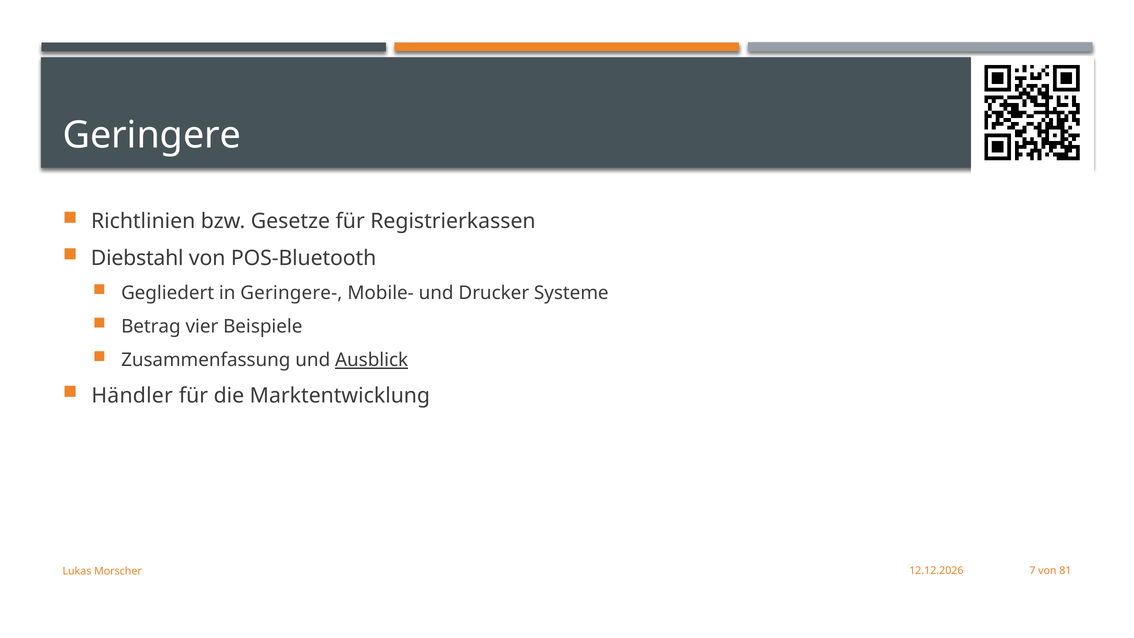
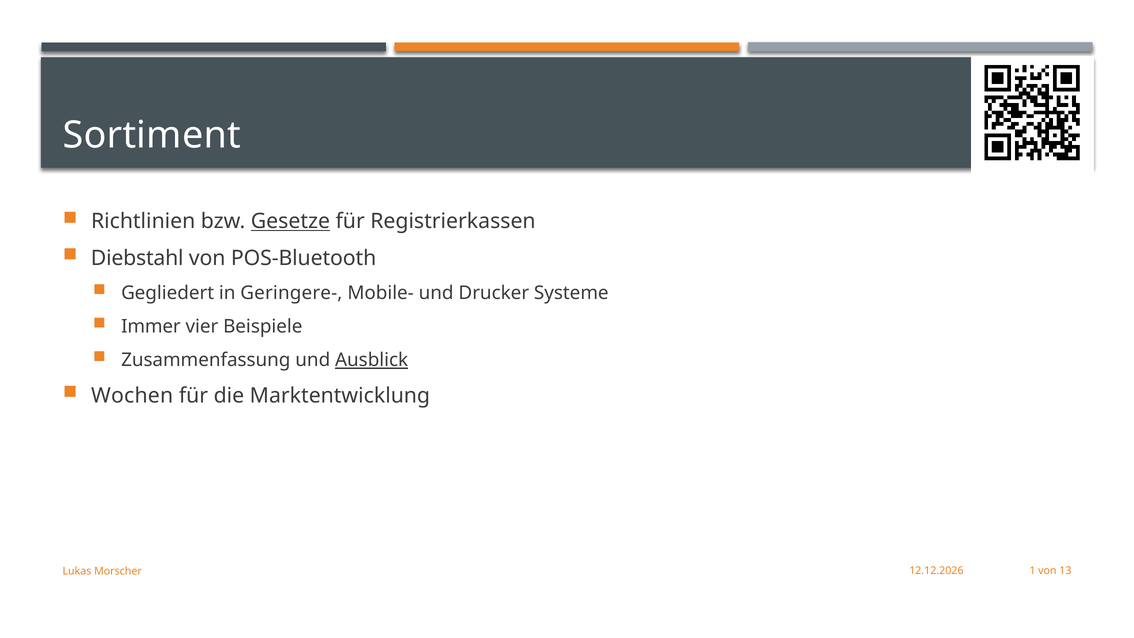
Geringere: Geringere -> Sortiment (152, 135)
Gesetze underline: none -> present (290, 221)
Betrag: Betrag -> Immer (151, 327)
Händler: Händler -> Wochen (132, 396)
7: 7 -> 1 (1033, 571)
81: 81 -> 13 (1065, 571)
